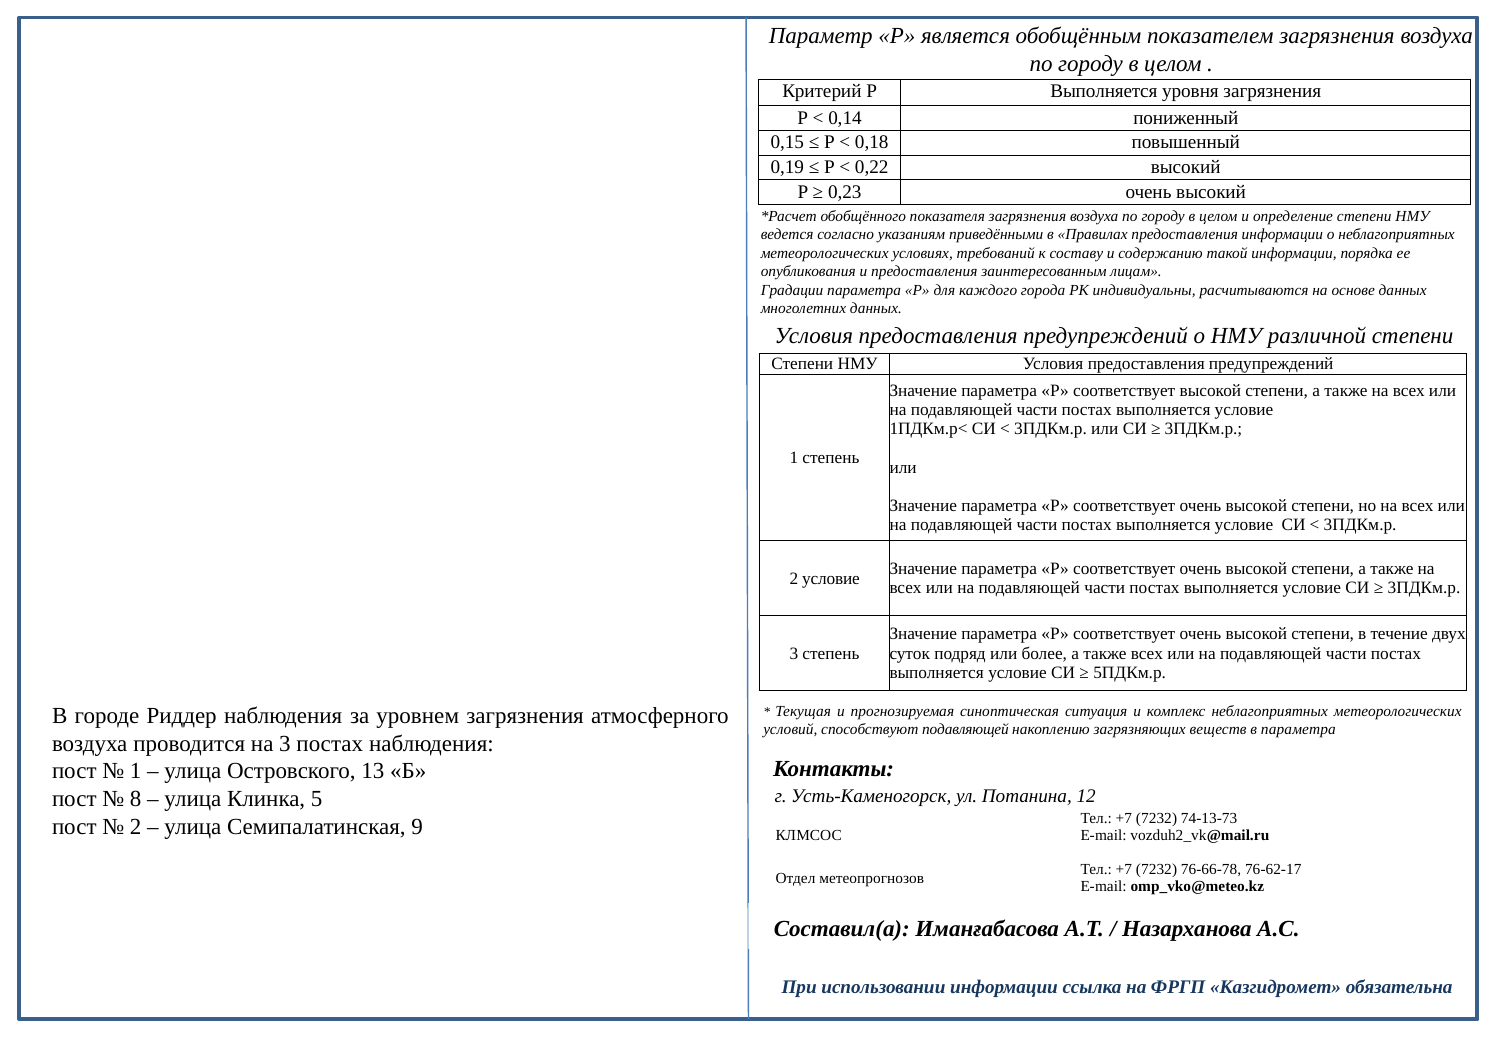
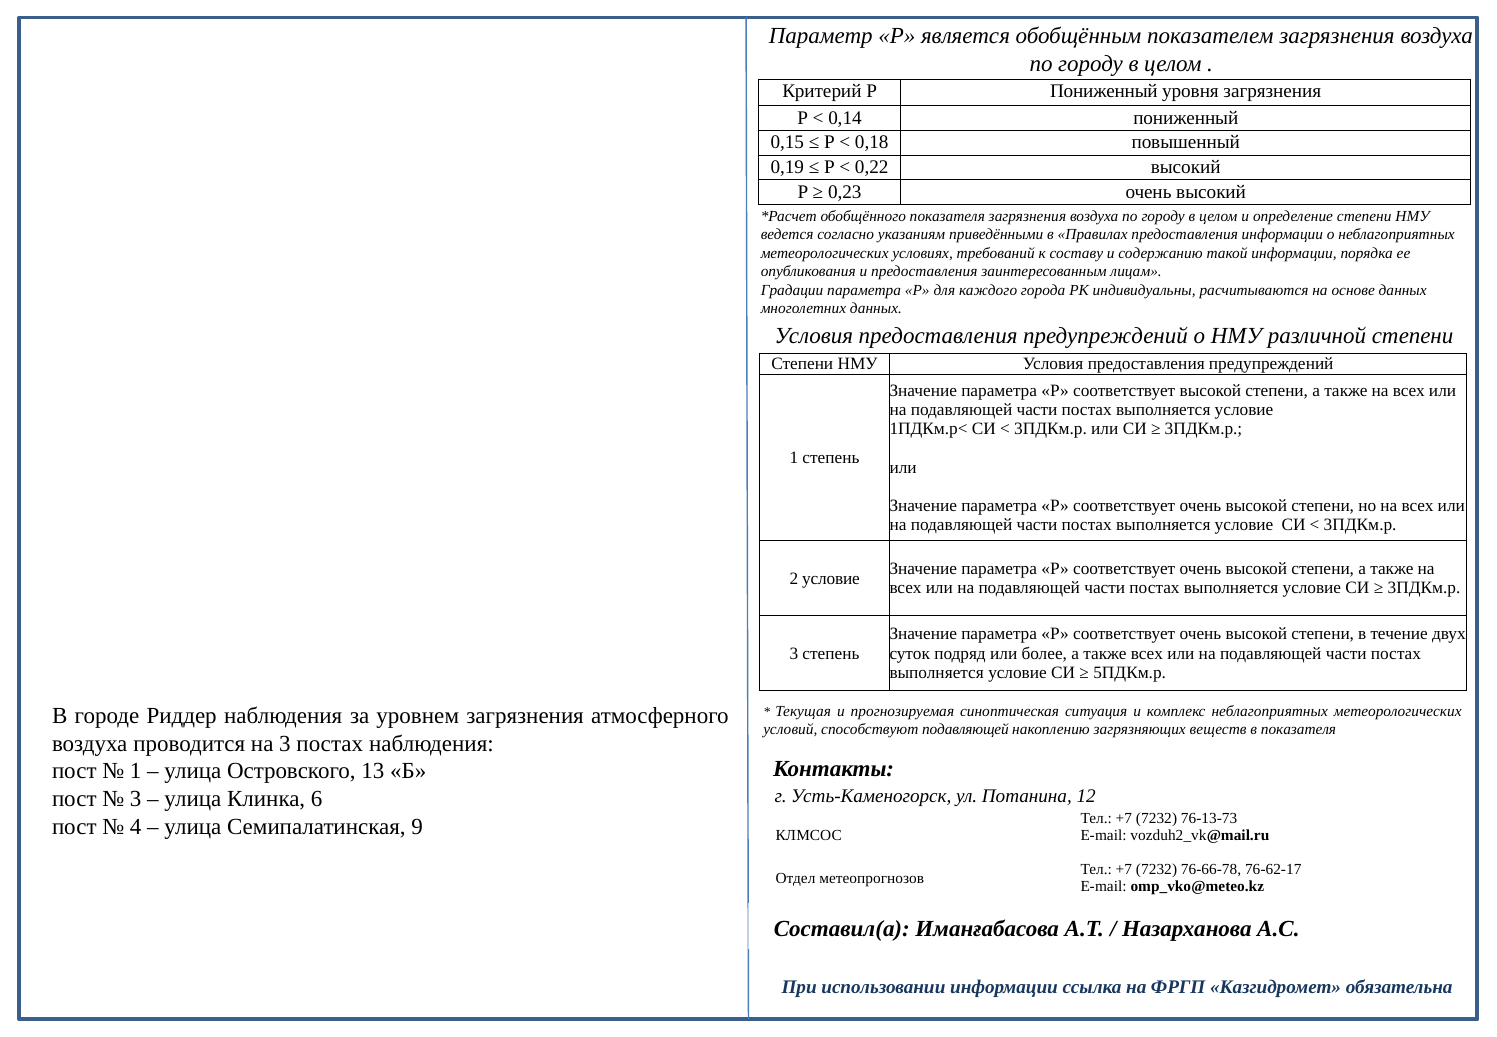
Р Выполняется: Выполняется -> Пониженный (1104, 91)
в параметра: параметра -> показателя (1299, 729)
8: 8 -> 3 (136, 798)
5: 5 -> 6 (317, 798)
74-13-73: 74-13-73 -> 76-13-73 (1209, 818)
2: 2 -> 4 (136, 826)
